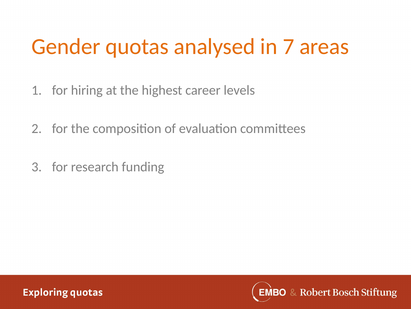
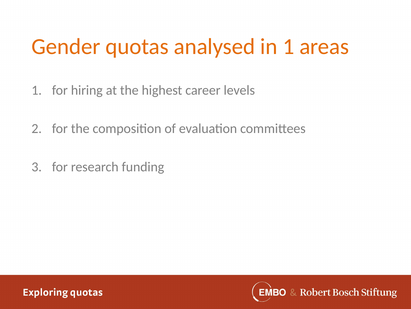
in 7: 7 -> 1 (288, 46)
